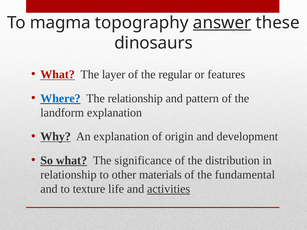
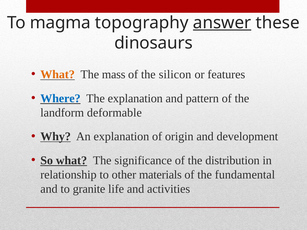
What colour: red -> orange (58, 75)
layer: layer -> mass (114, 75)
regular: regular -> silicon (175, 75)
The relationship: relationship -> explanation (135, 98)
landform explanation: explanation -> deformable (114, 113)
texture: texture -> granite (89, 189)
activities underline: present -> none (169, 189)
